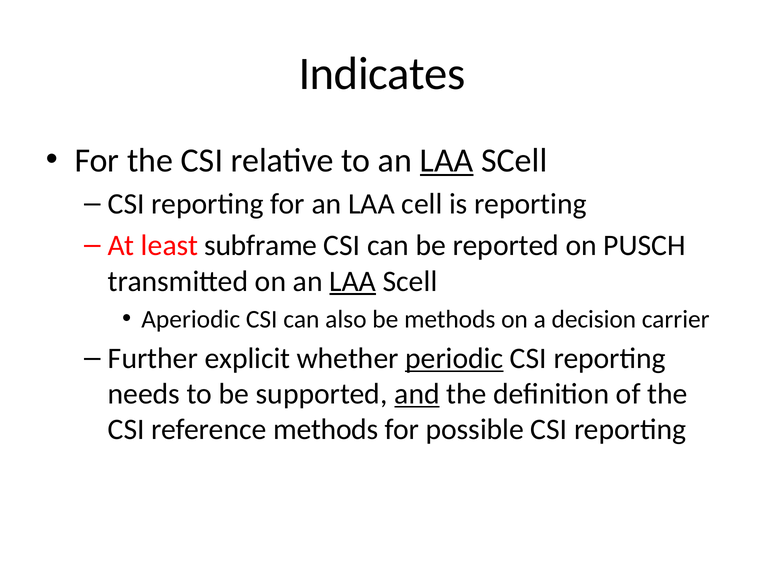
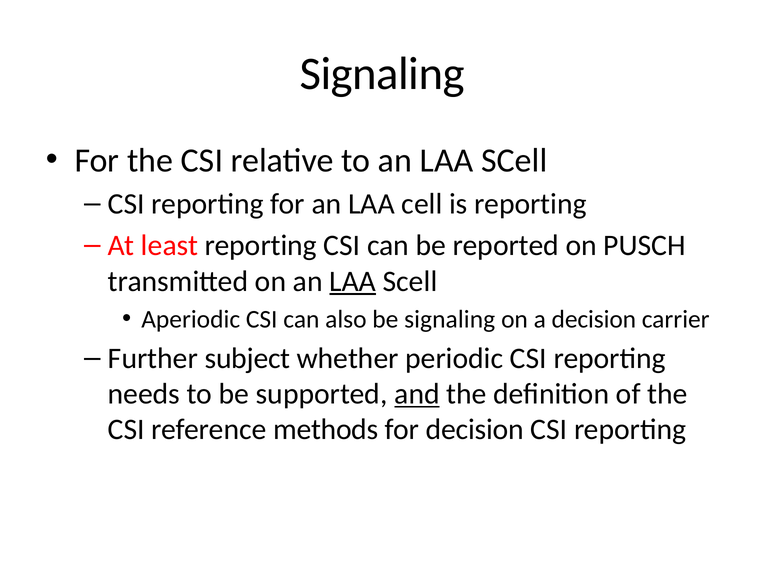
Indicates: Indicates -> Signaling (382, 74)
LAA underline: present -> none (447, 160)
least subframe: subframe -> reporting (261, 246)
be methods: methods -> signaling (450, 319)
explicit: explicit -> subject (248, 358)
periodic underline: present -> none (454, 358)
for possible: possible -> decision (475, 430)
